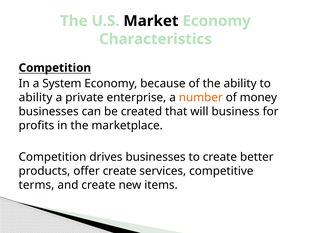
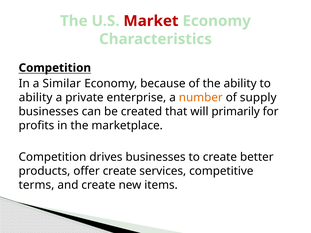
Market colour: black -> red (151, 21)
System: System -> Similar (62, 84)
money: money -> supply (258, 98)
business: business -> primarily (236, 112)
